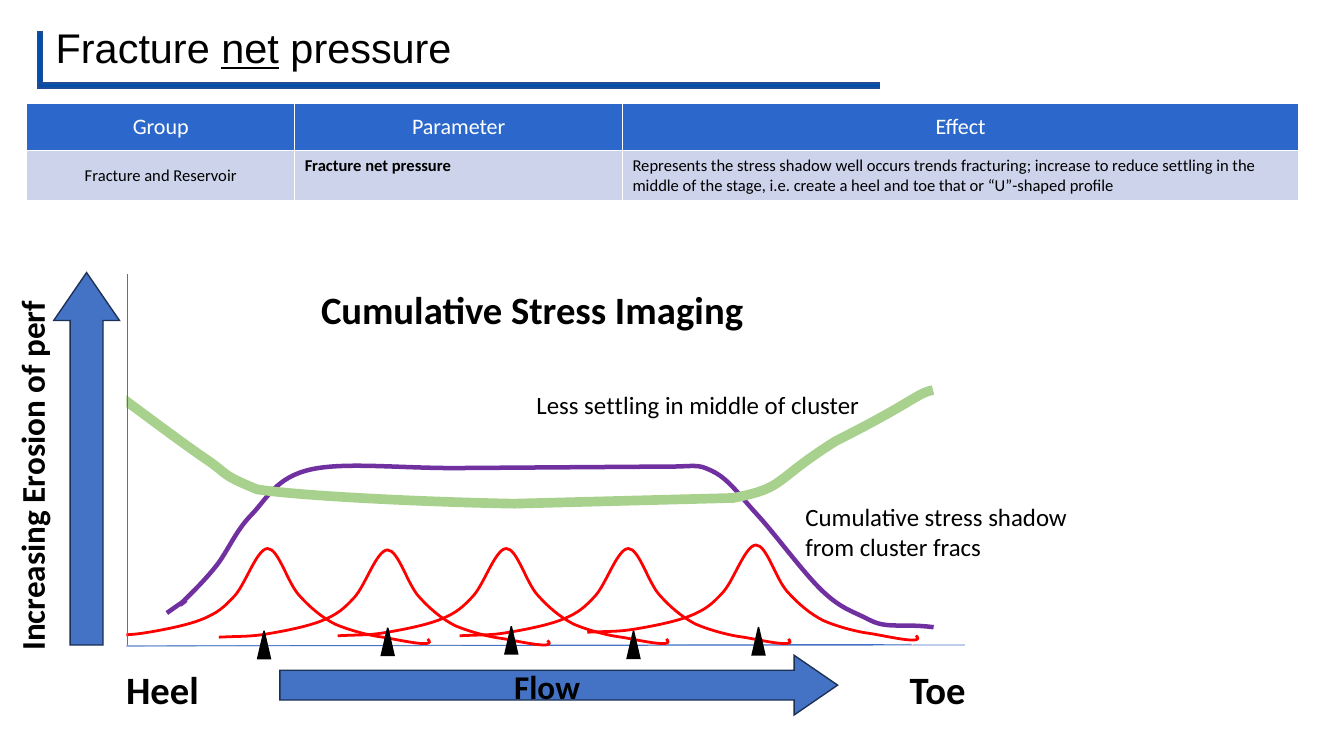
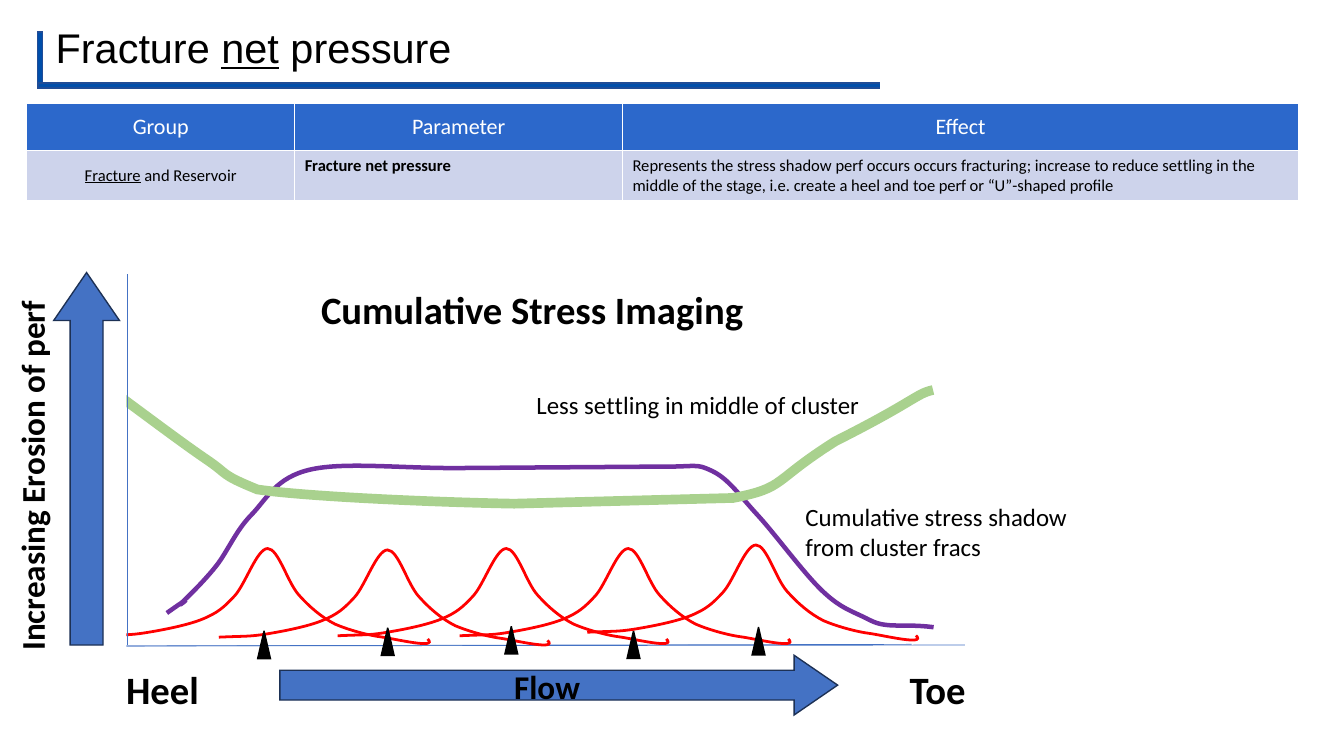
shadow well: well -> perf (849, 166)
occurs trends: trends -> occurs (936, 166)
Fracture underline: none -> present (113, 176)
toe that: that -> perf (953, 186)
